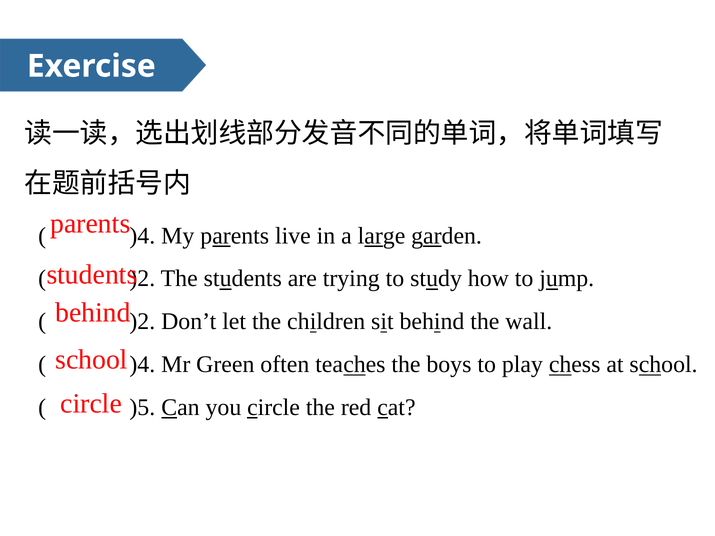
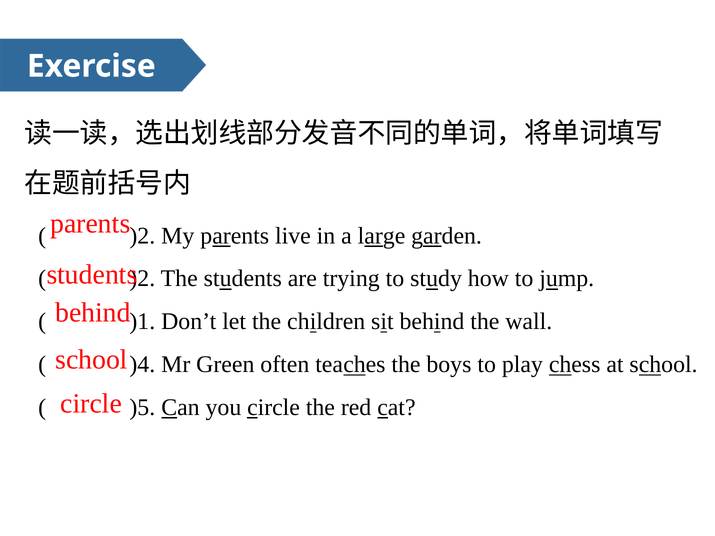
)4: )4 -> )2 (142, 236)
)2: )2 -> )1 (142, 322)
